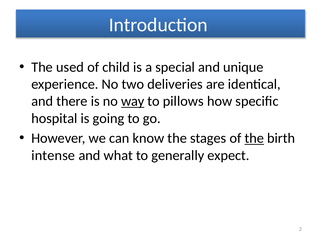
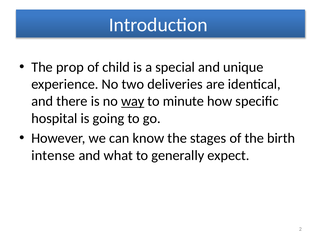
used: used -> prop (70, 67)
pillows: pillows -> minute (183, 102)
the underline: present -> none (254, 139)
